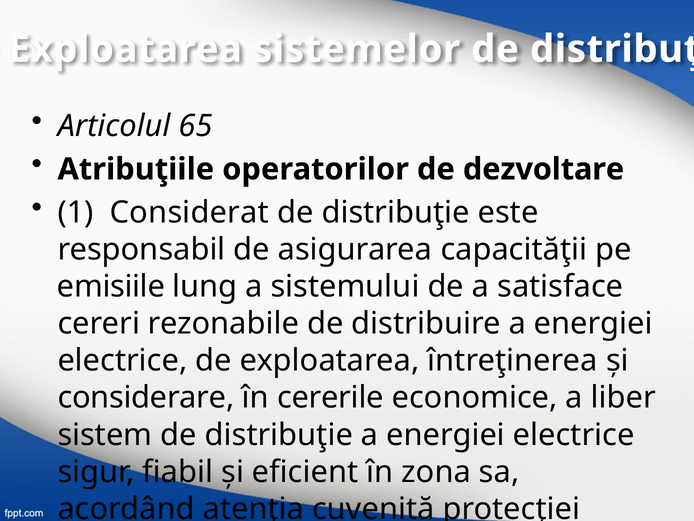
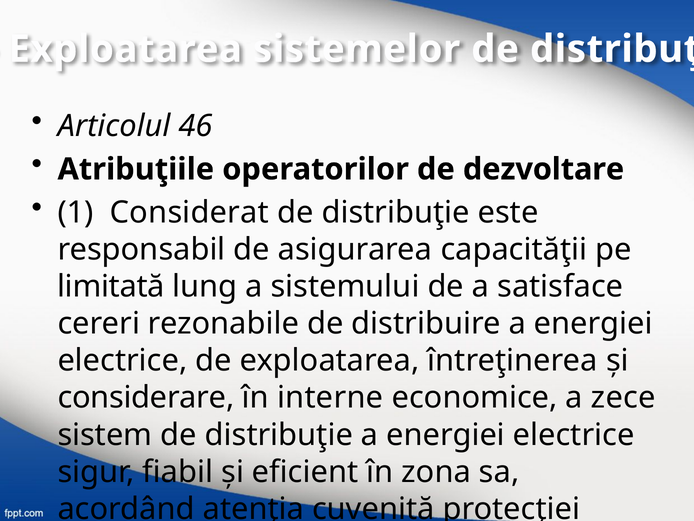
65: 65 -> 46 (195, 126)
emisiile: emisiile -> limitată (111, 286)
cererile: cererile -> interne (330, 397)
liber: liber -> zece (623, 397)
